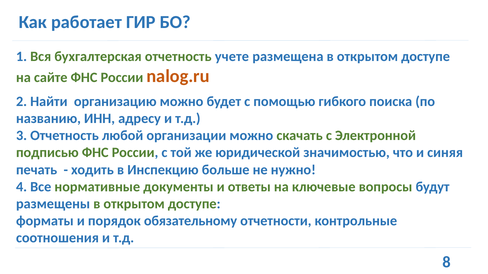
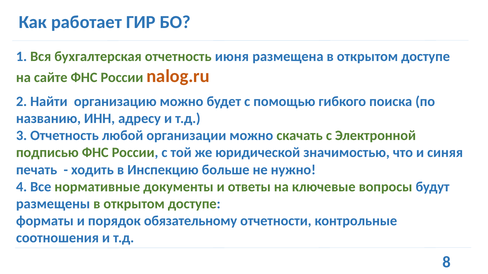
учете: учете -> июня (232, 56)
